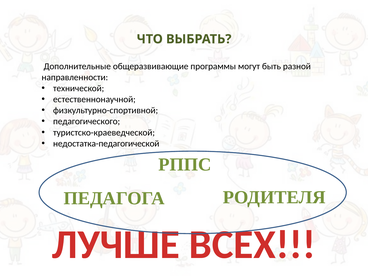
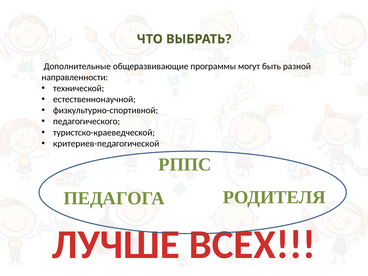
недостатка-педагогической: недостатка-педагогической -> критериев-педагогической (106, 144)
